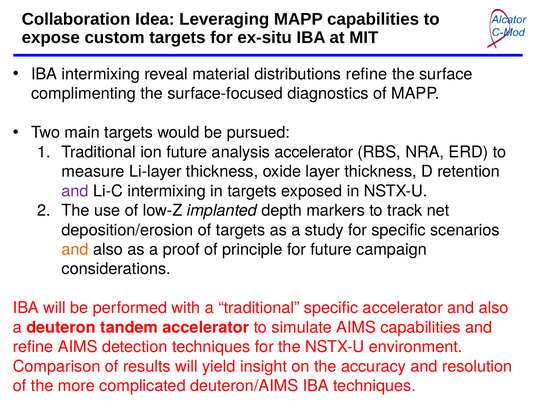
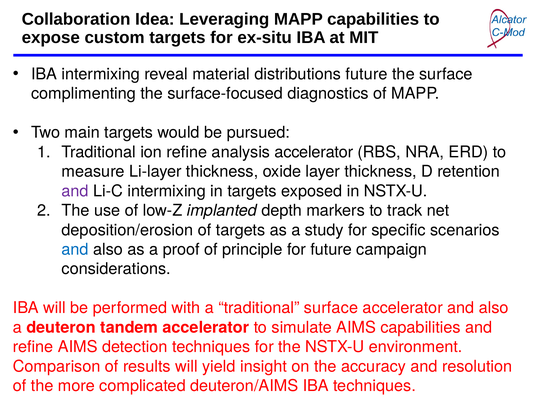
distributions refine: refine -> future (367, 74)
ion future: future -> refine (187, 152)
and colour: orange -> blue (75, 250)
traditional specific: specific -> surface (331, 308)
